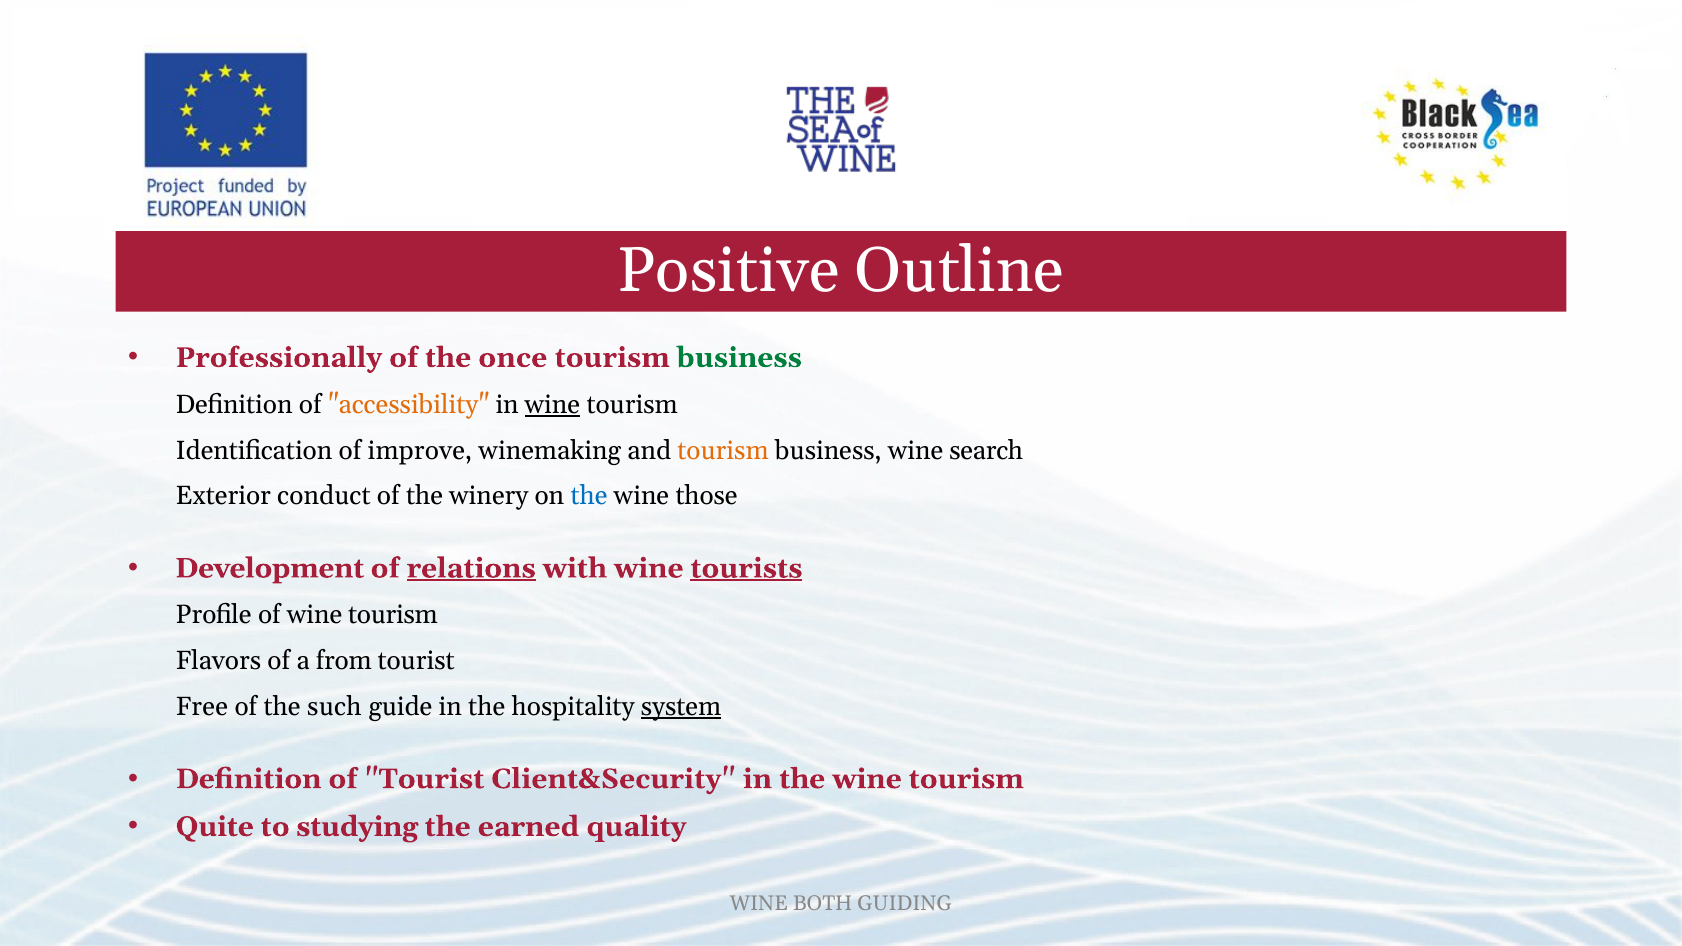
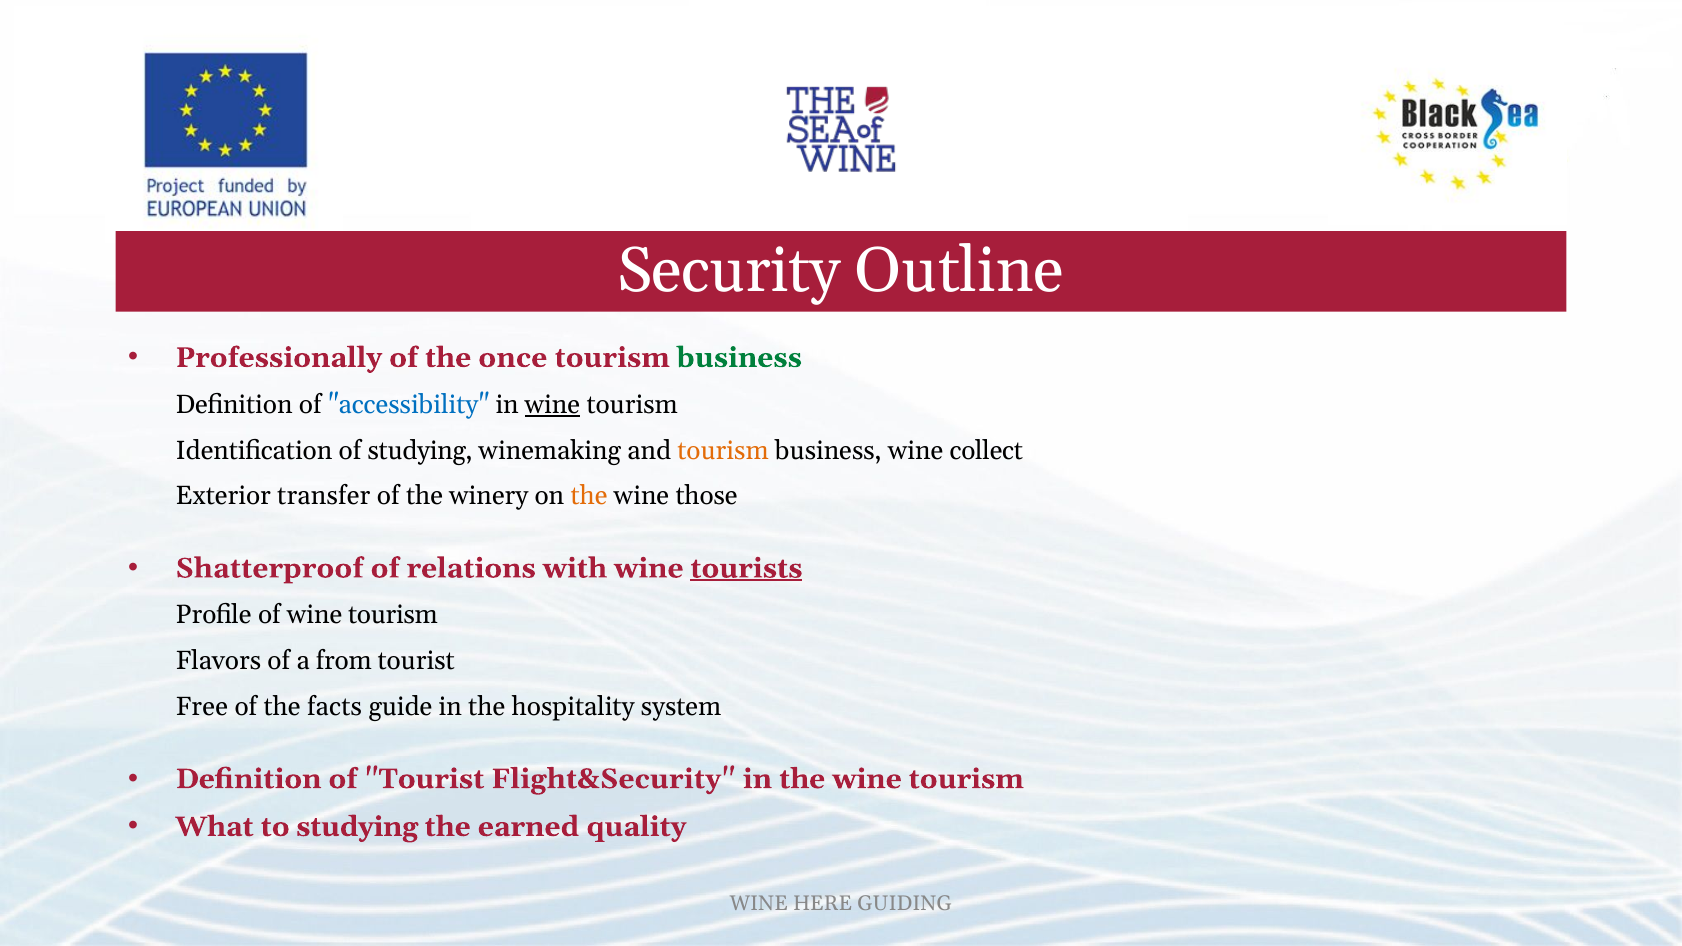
Positive: Positive -> Security (729, 271)
accessibility colour: orange -> blue (408, 404)
of improve: improve -> studying (420, 450)
search: search -> collect (986, 450)
conduct: conduct -> transfer (324, 496)
the colour: blue -> orange (589, 496)
Development: Development -> Shatterproof (269, 568)
relations underline: present -> none (471, 568)
such: such -> facts (334, 707)
system underline: present -> none (681, 707)
Client&Security: Client&Security -> Flight&Security (613, 779)
Quite: Quite -> What (215, 827)
BOTH: BOTH -> HERE (823, 904)
